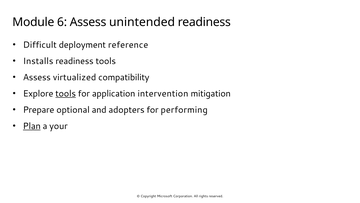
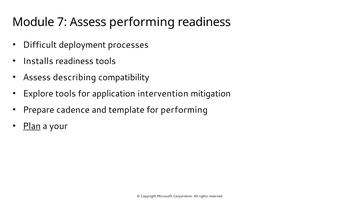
6: 6 -> 7 (62, 22)
Assess unintended: unintended -> performing (142, 22)
reference: reference -> processes (128, 45)
virtualized: virtualized -> describing (75, 77)
tools underline: present -> none (66, 93)
optional: optional -> cadence (73, 110)
adopters: adopters -> template (127, 110)
